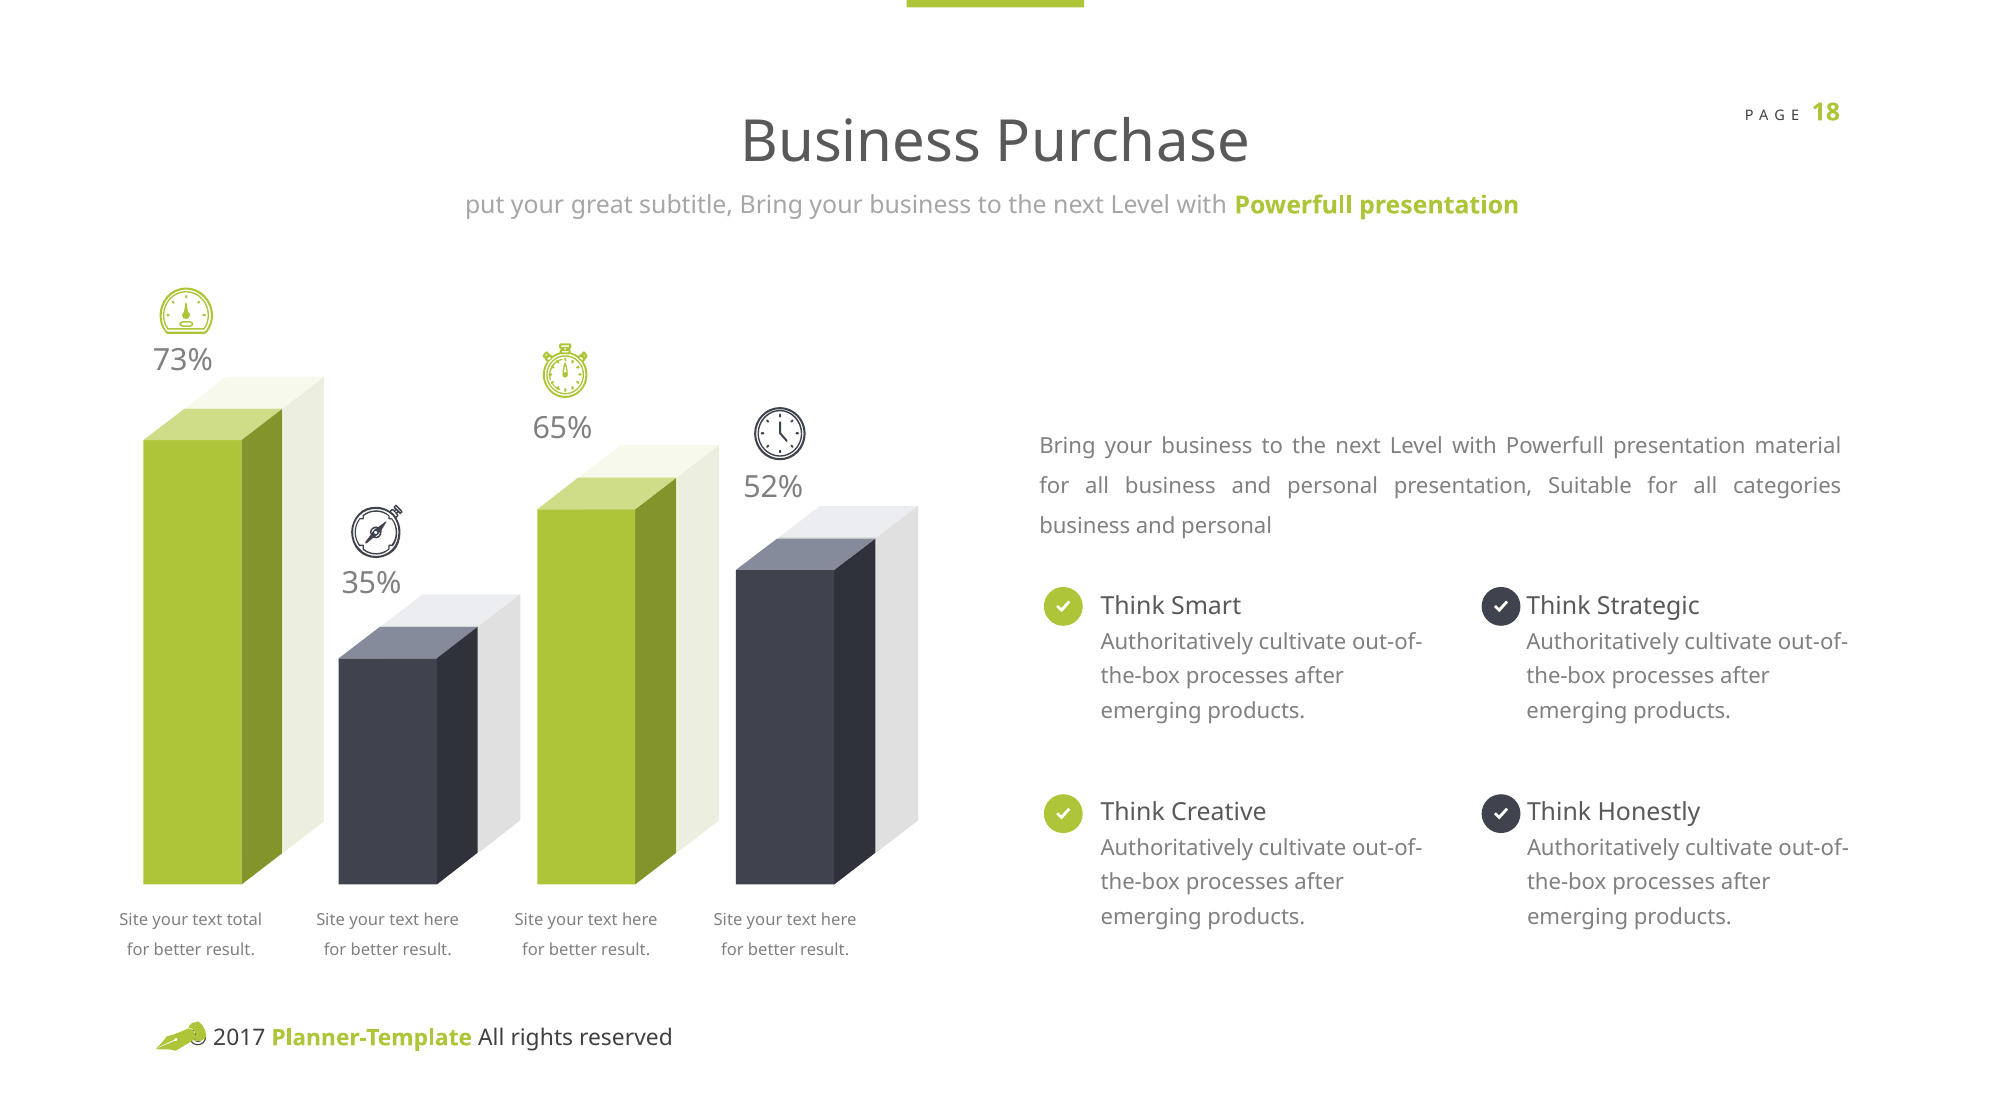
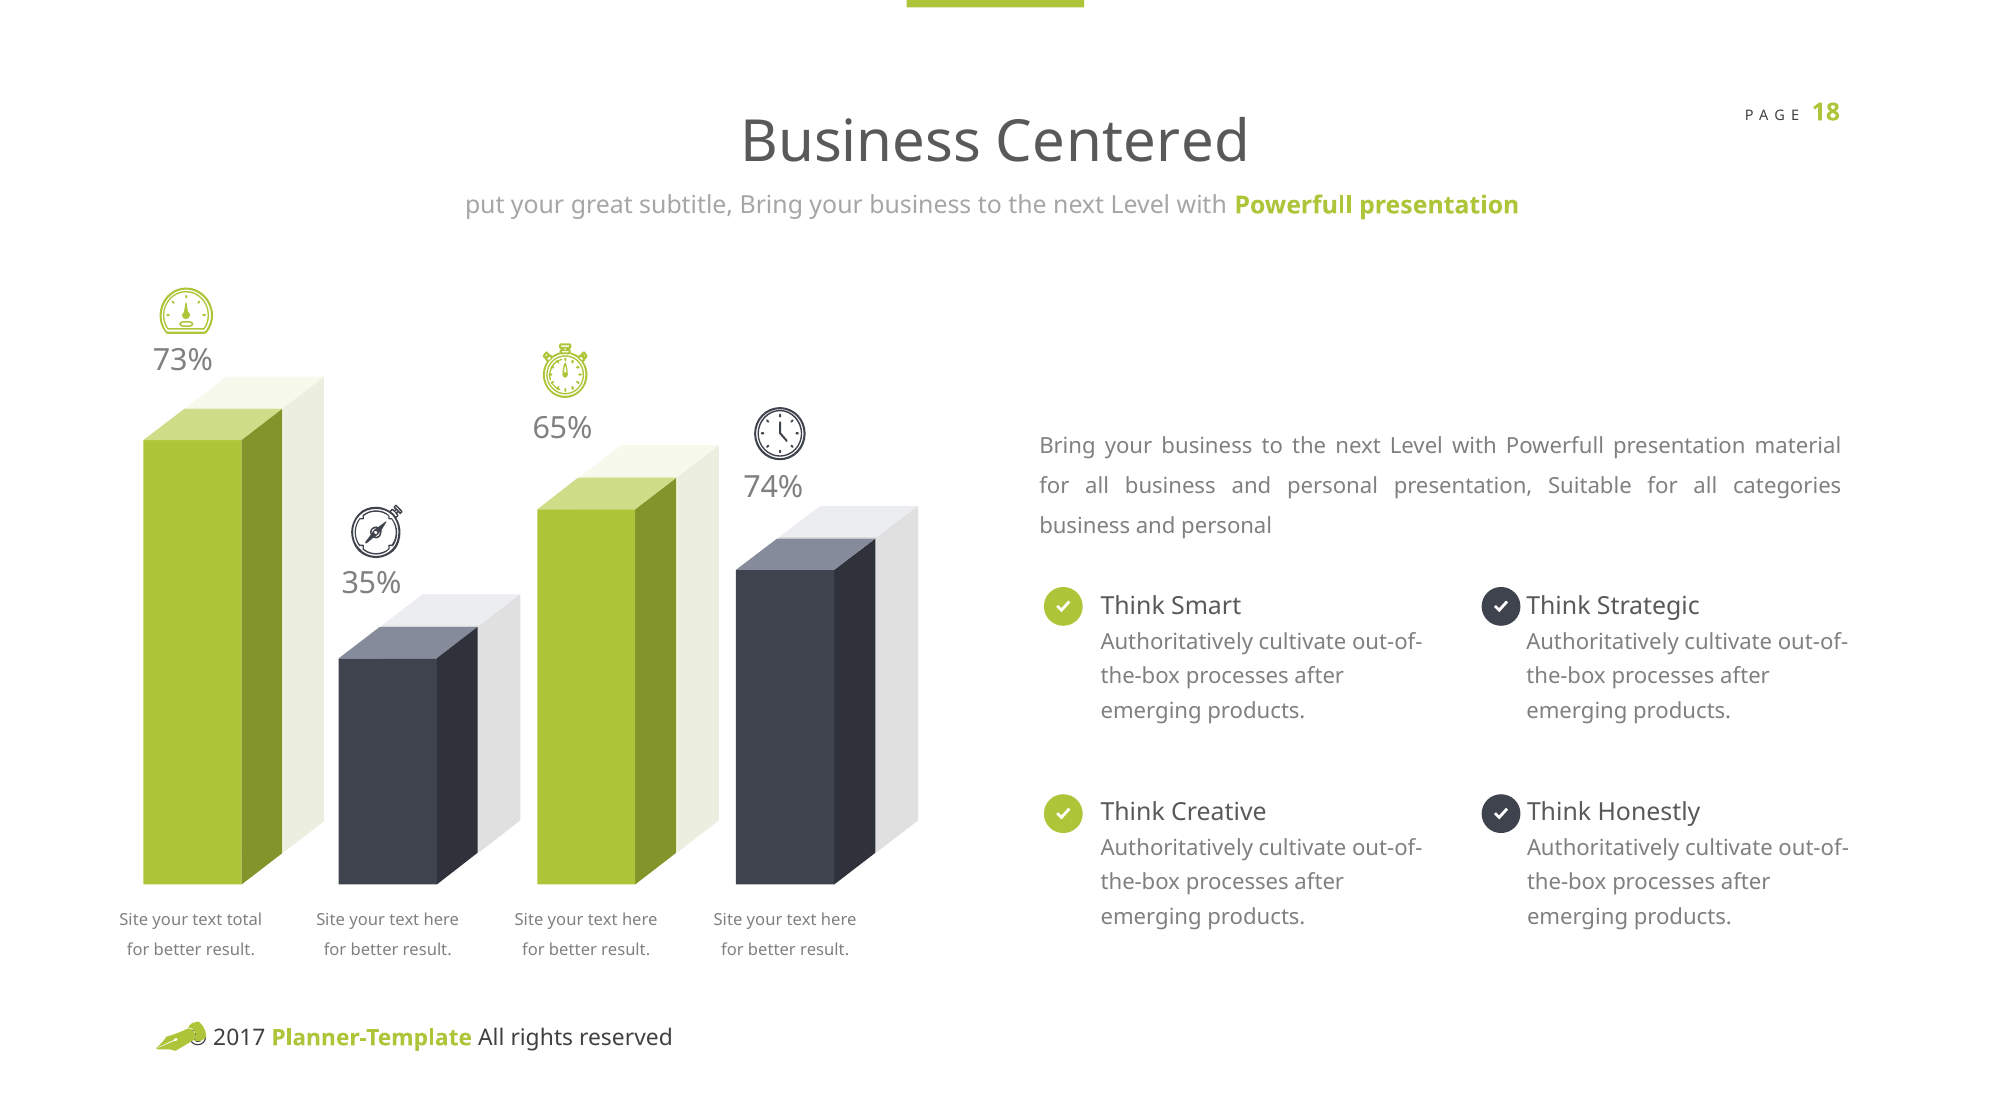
Purchase: Purchase -> Centered (1123, 142)
52%: 52% -> 74% (773, 487)
